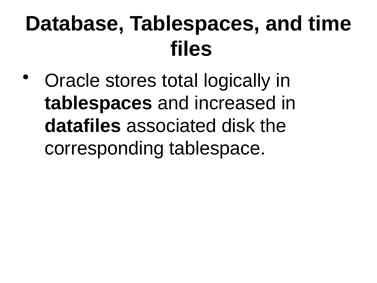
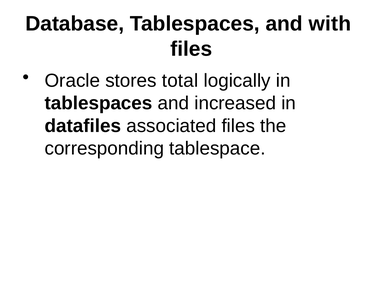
time: time -> with (330, 24)
associated disk: disk -> files (238, 126)
